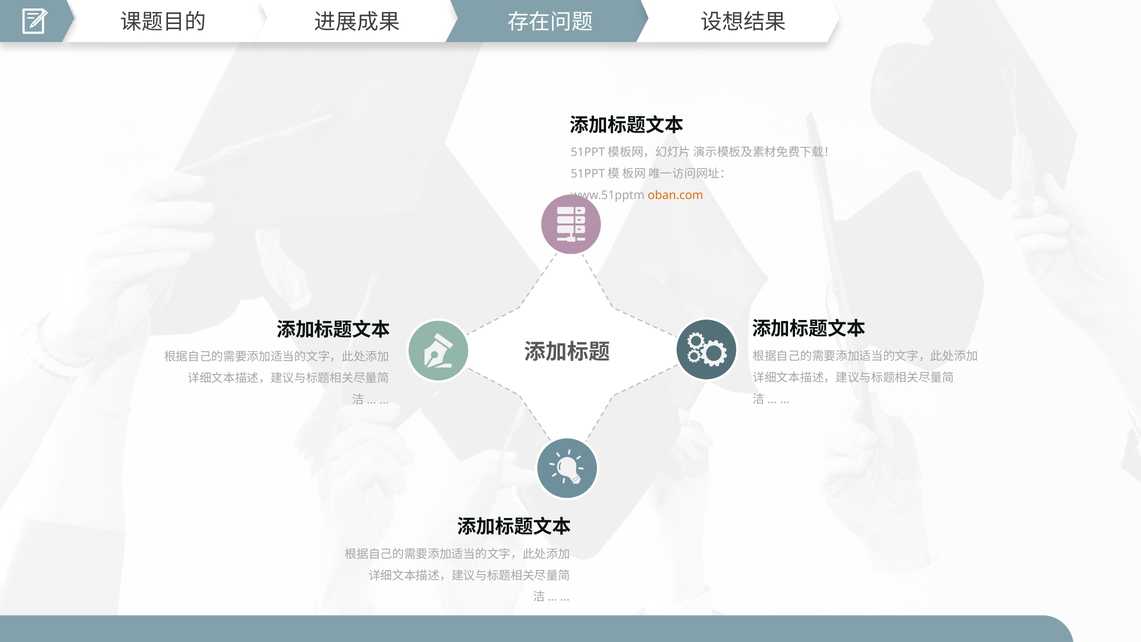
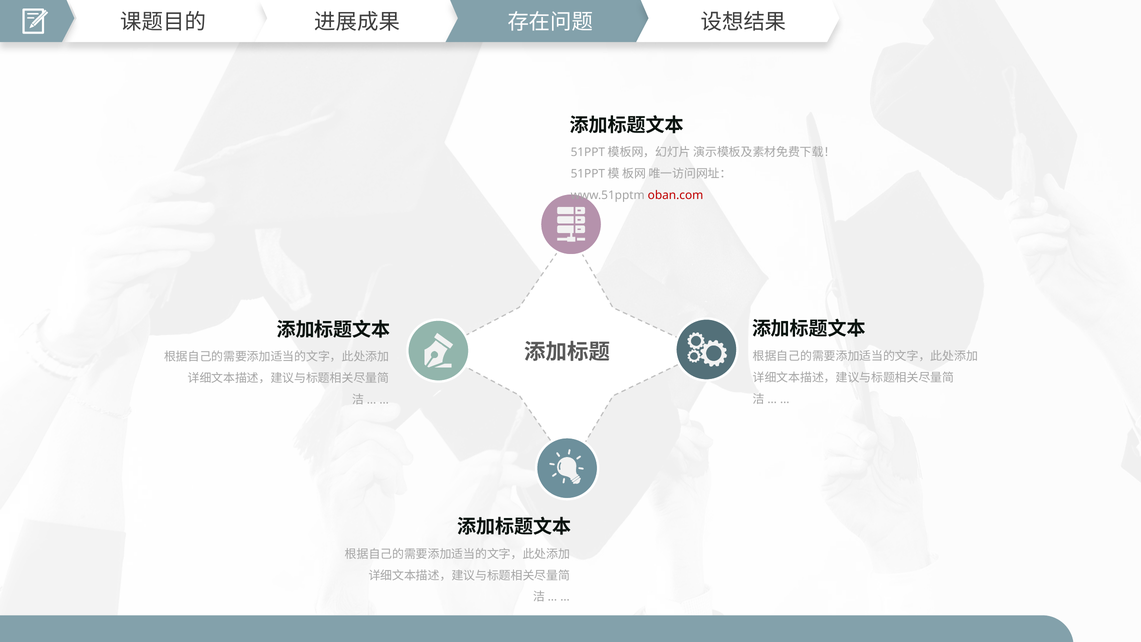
oban.com colour: orange -> red (676, 195)
